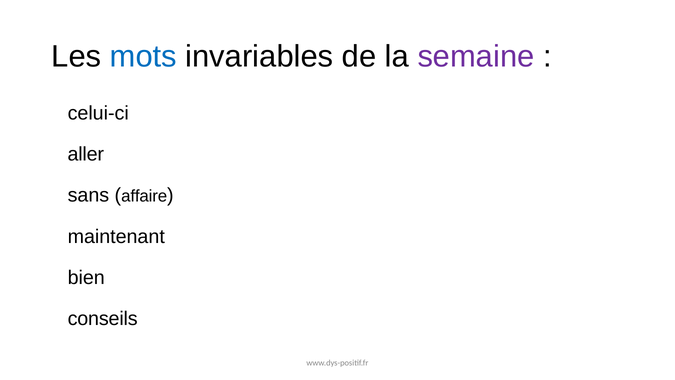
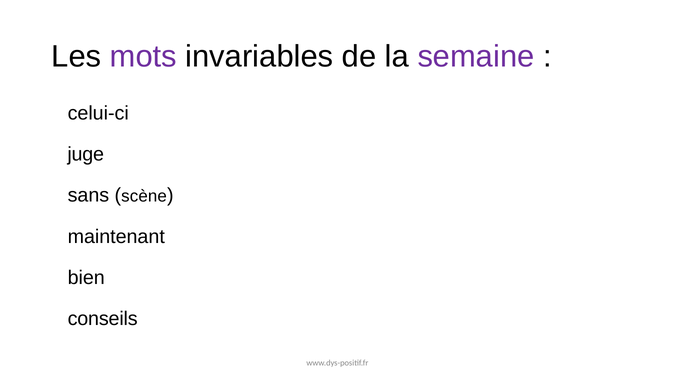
mots colour: blue -> purple (143, 57)
aller: aller -> juge (86, 154)
affaire: affaire -> scène (144, 196)
